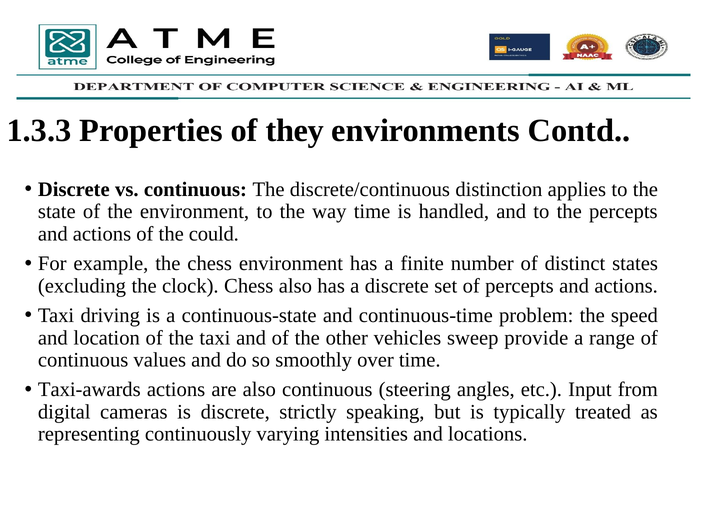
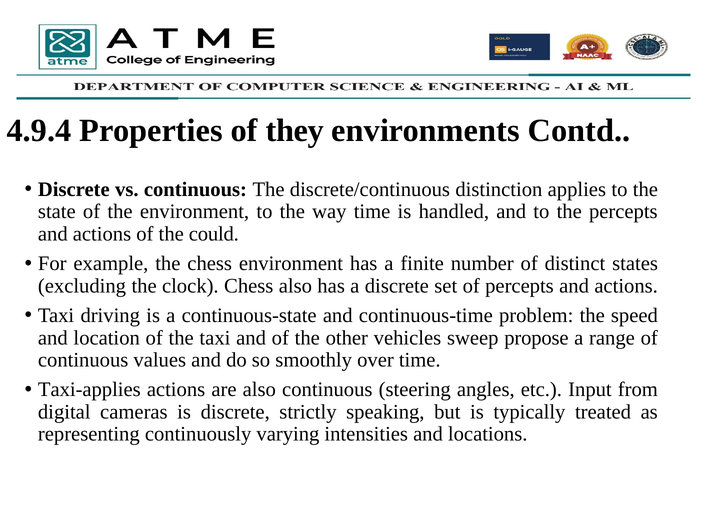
1.3.3: 1.3.3 -> 4.9.4 (39, 131)
provide: provide -> propose (536, 338)
Taxi-awards: Taxi-awards -> Taxi-applies (89, 390)
